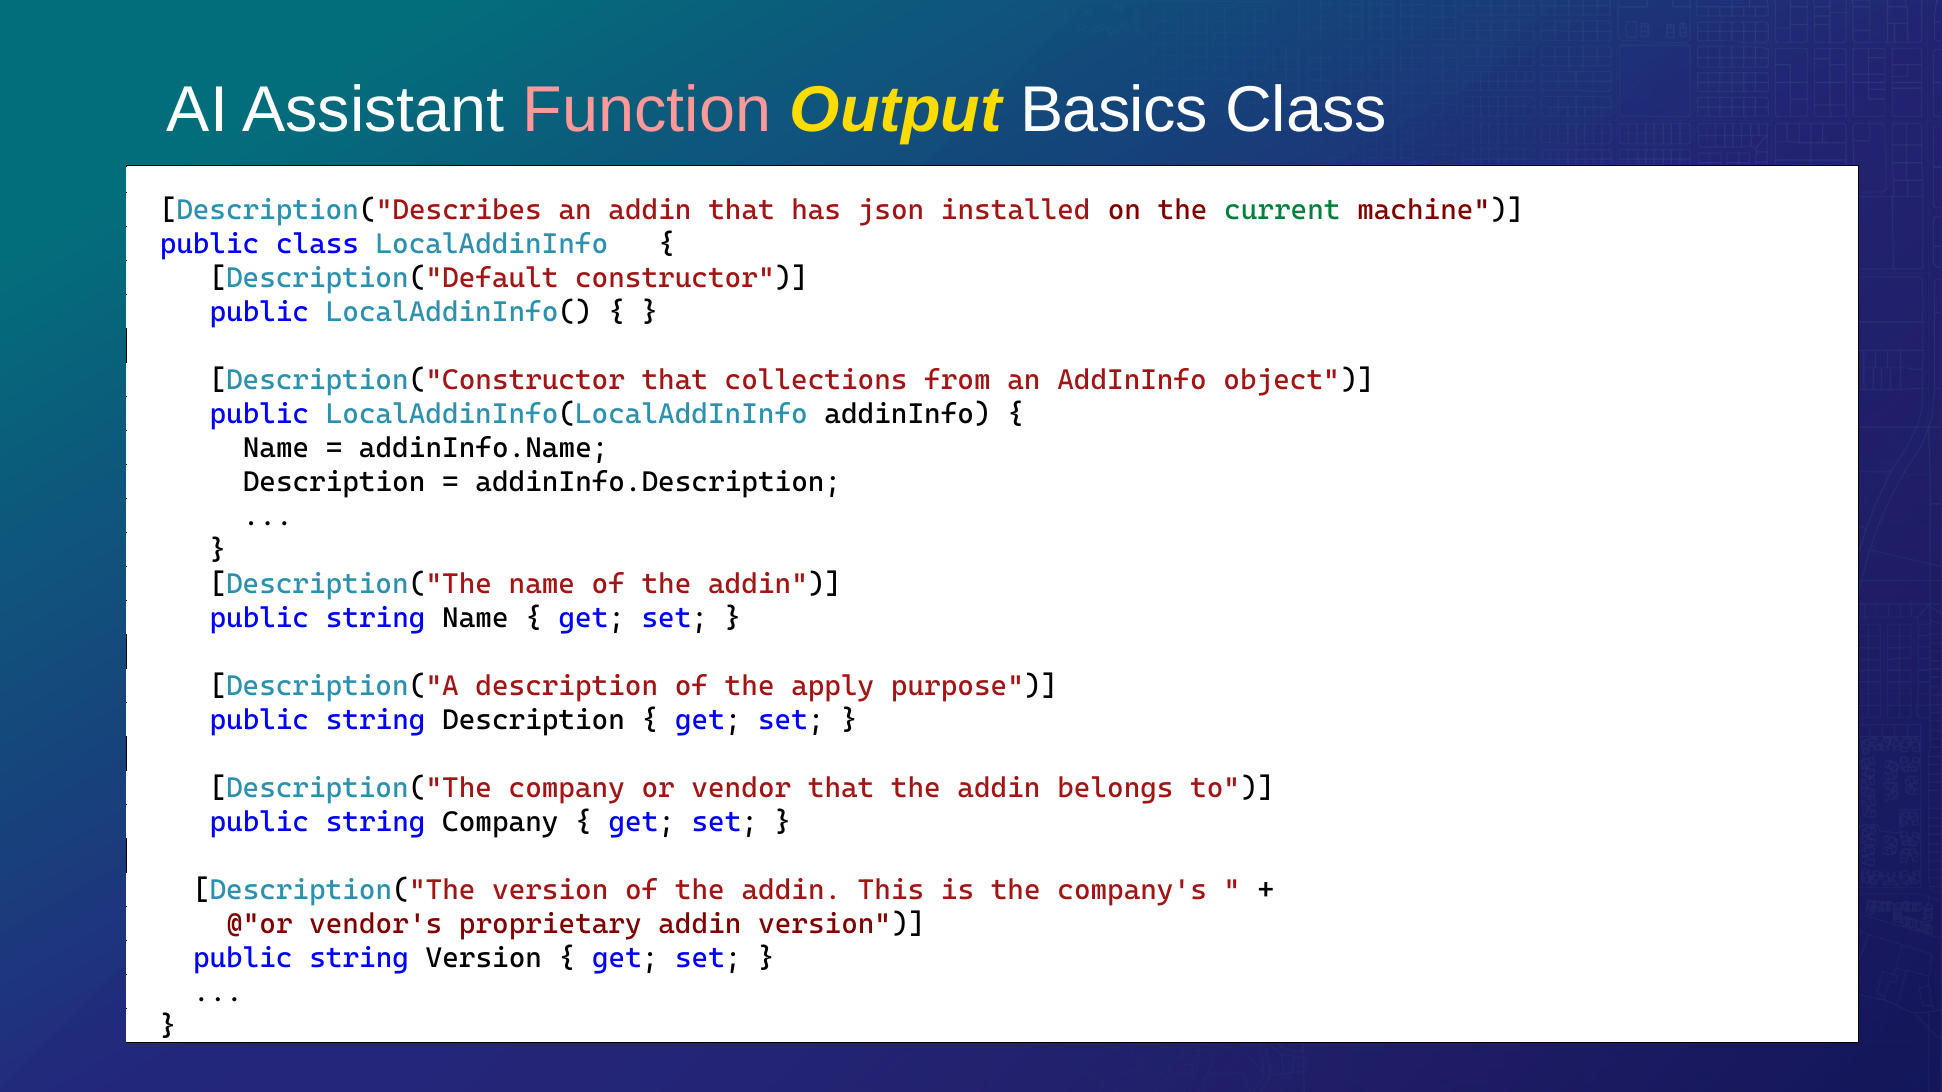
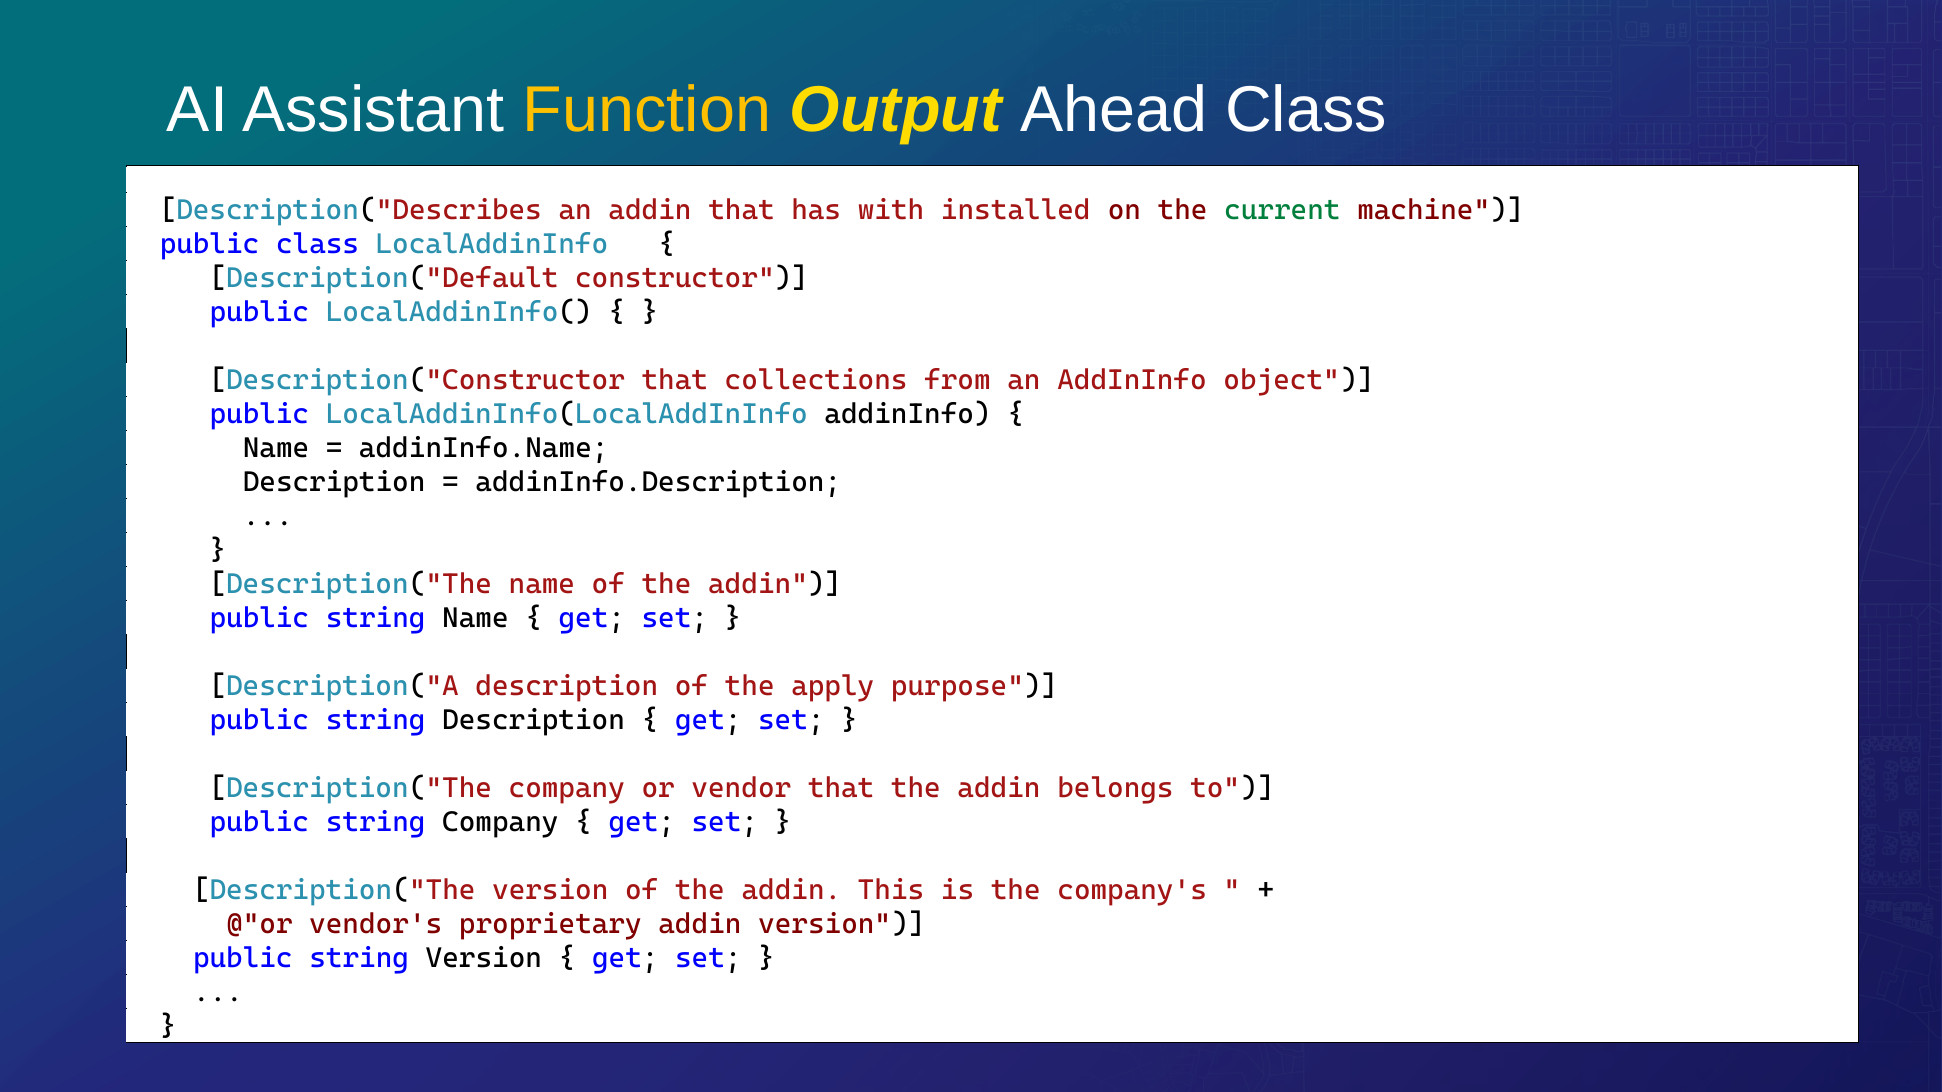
Function colour: pink -> yellow (647, 110)
Basics: Basics -> Ahead (1114, 110)
json: json -> with (891, 210)
